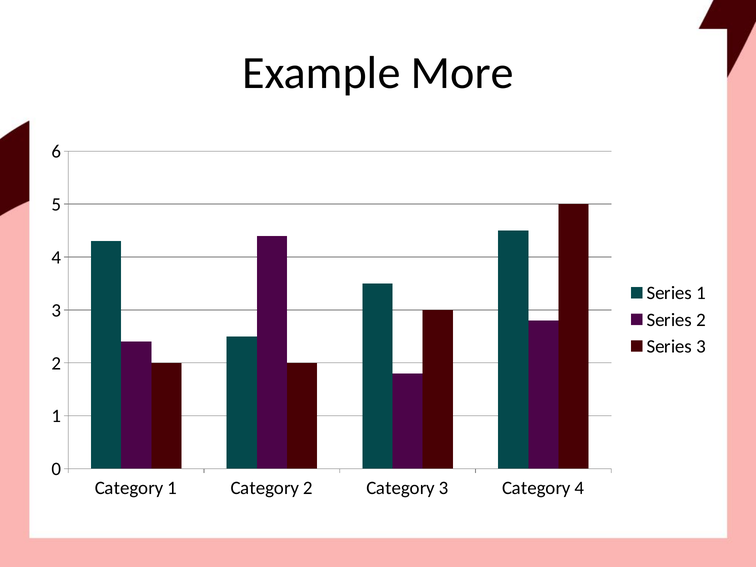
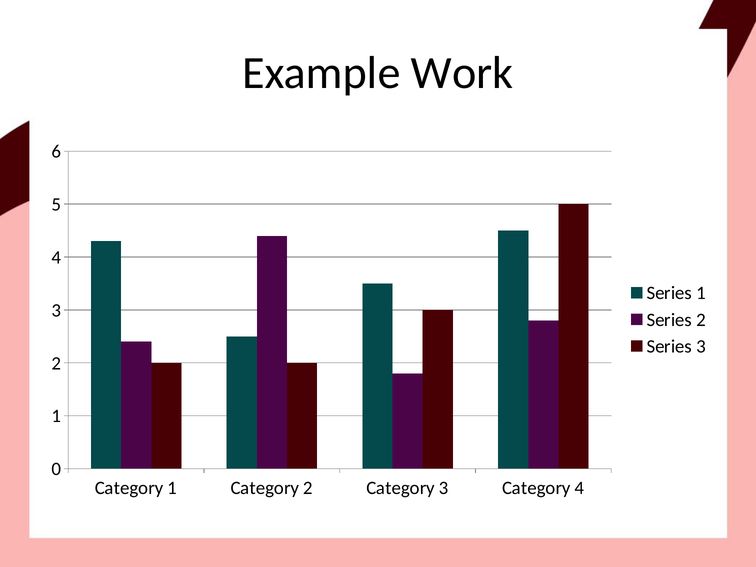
More: More -> Work (462, 73)
